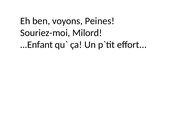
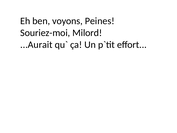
...Enfant: ...Enfant -> ...Aurait (36, 45)
